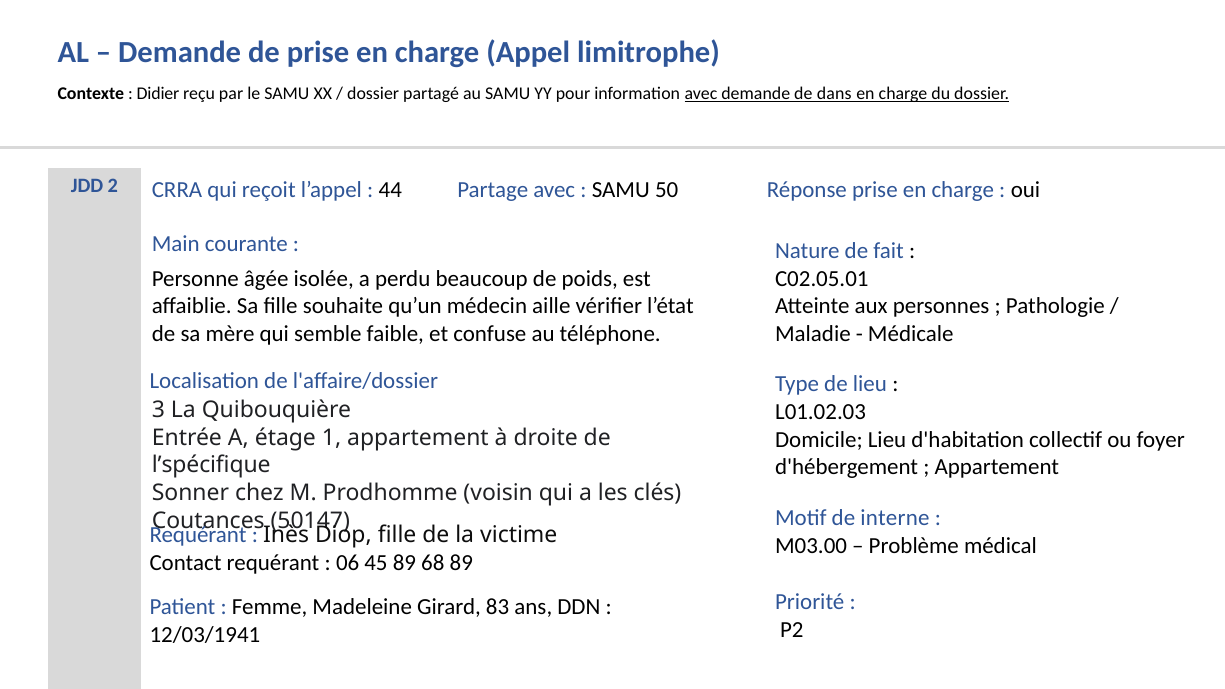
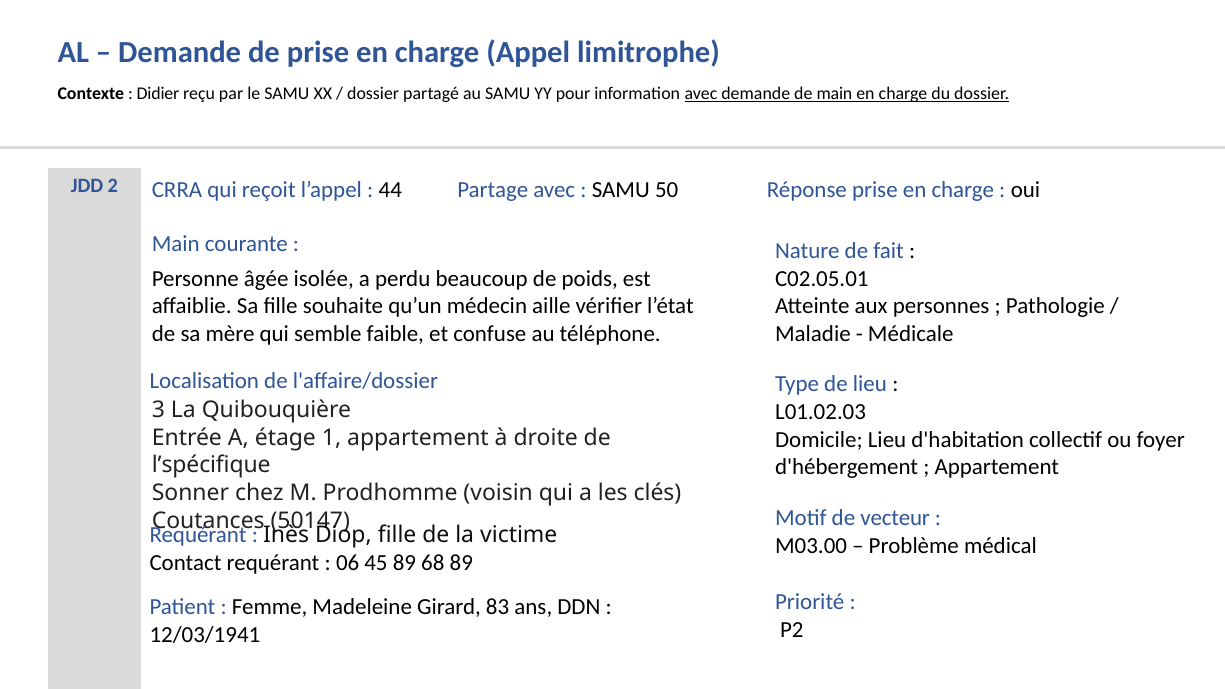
de dans: dans -> main (834, 94)
interne: interne -> vecteur (895, 518)
